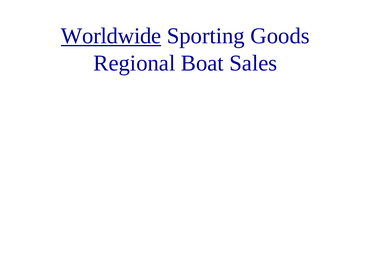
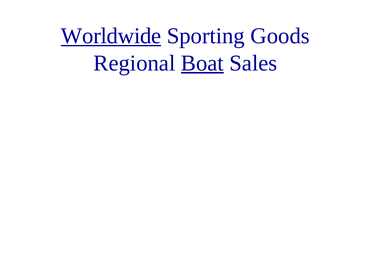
Boat underline: none -> present (202, 63)
